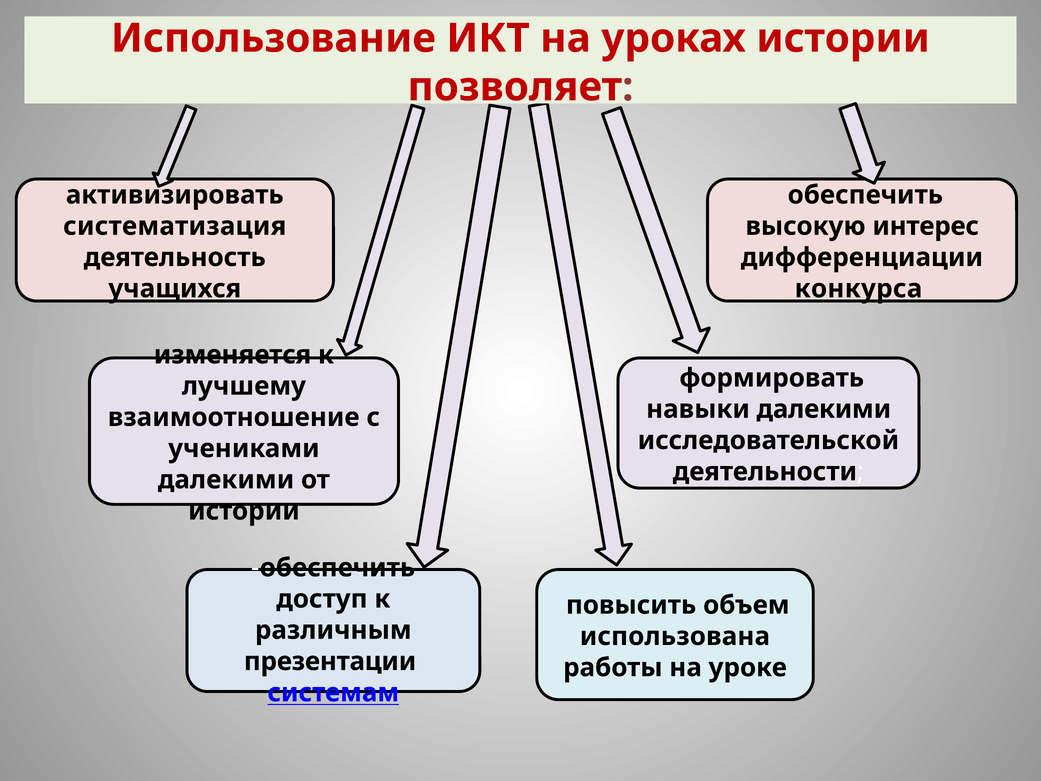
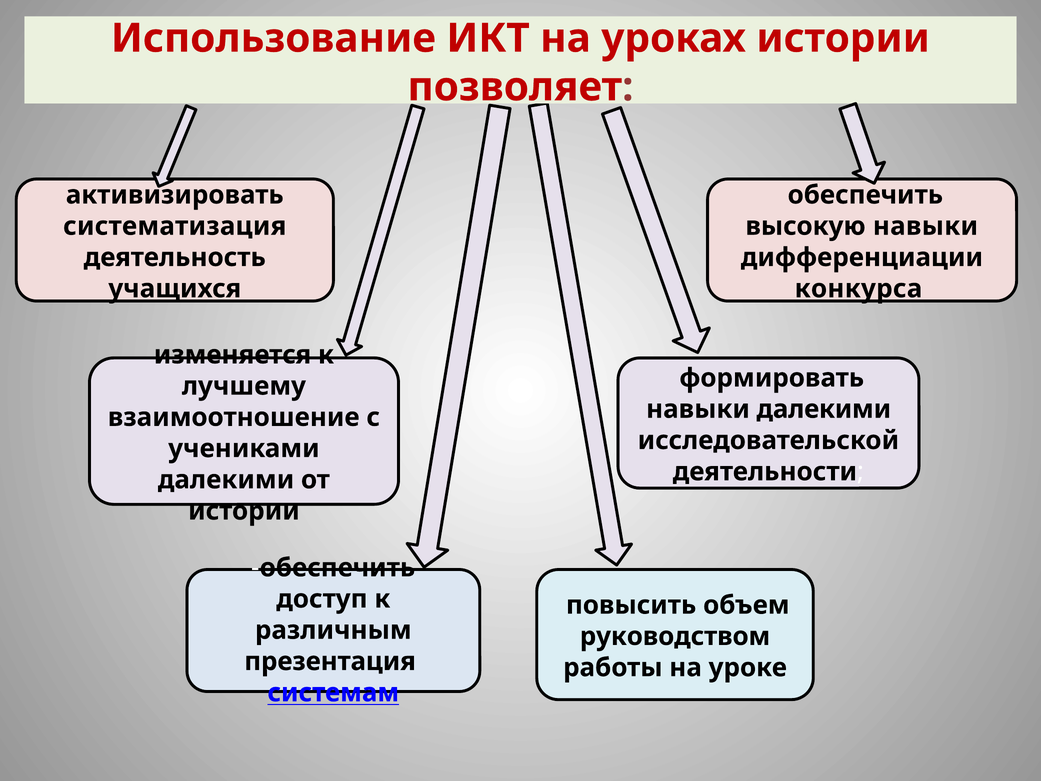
высокую интерес: интерес -> навыки (925, 226)
использована: использована -> руководством (675, 636)
презентации: презентации -> презентация (330, 661)
